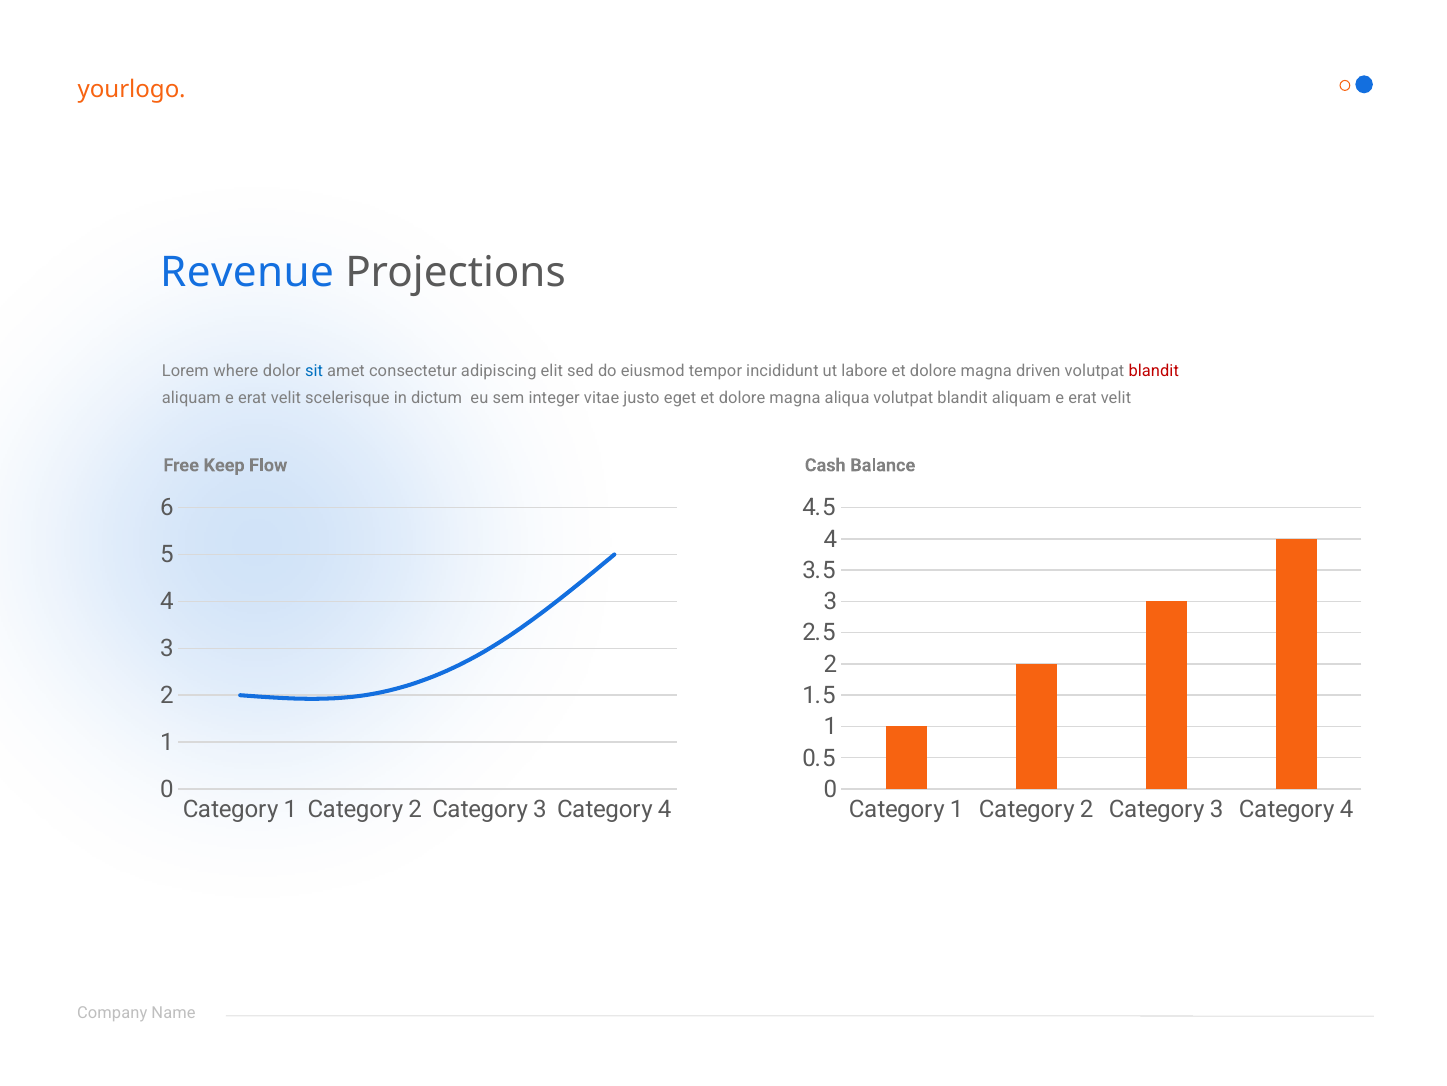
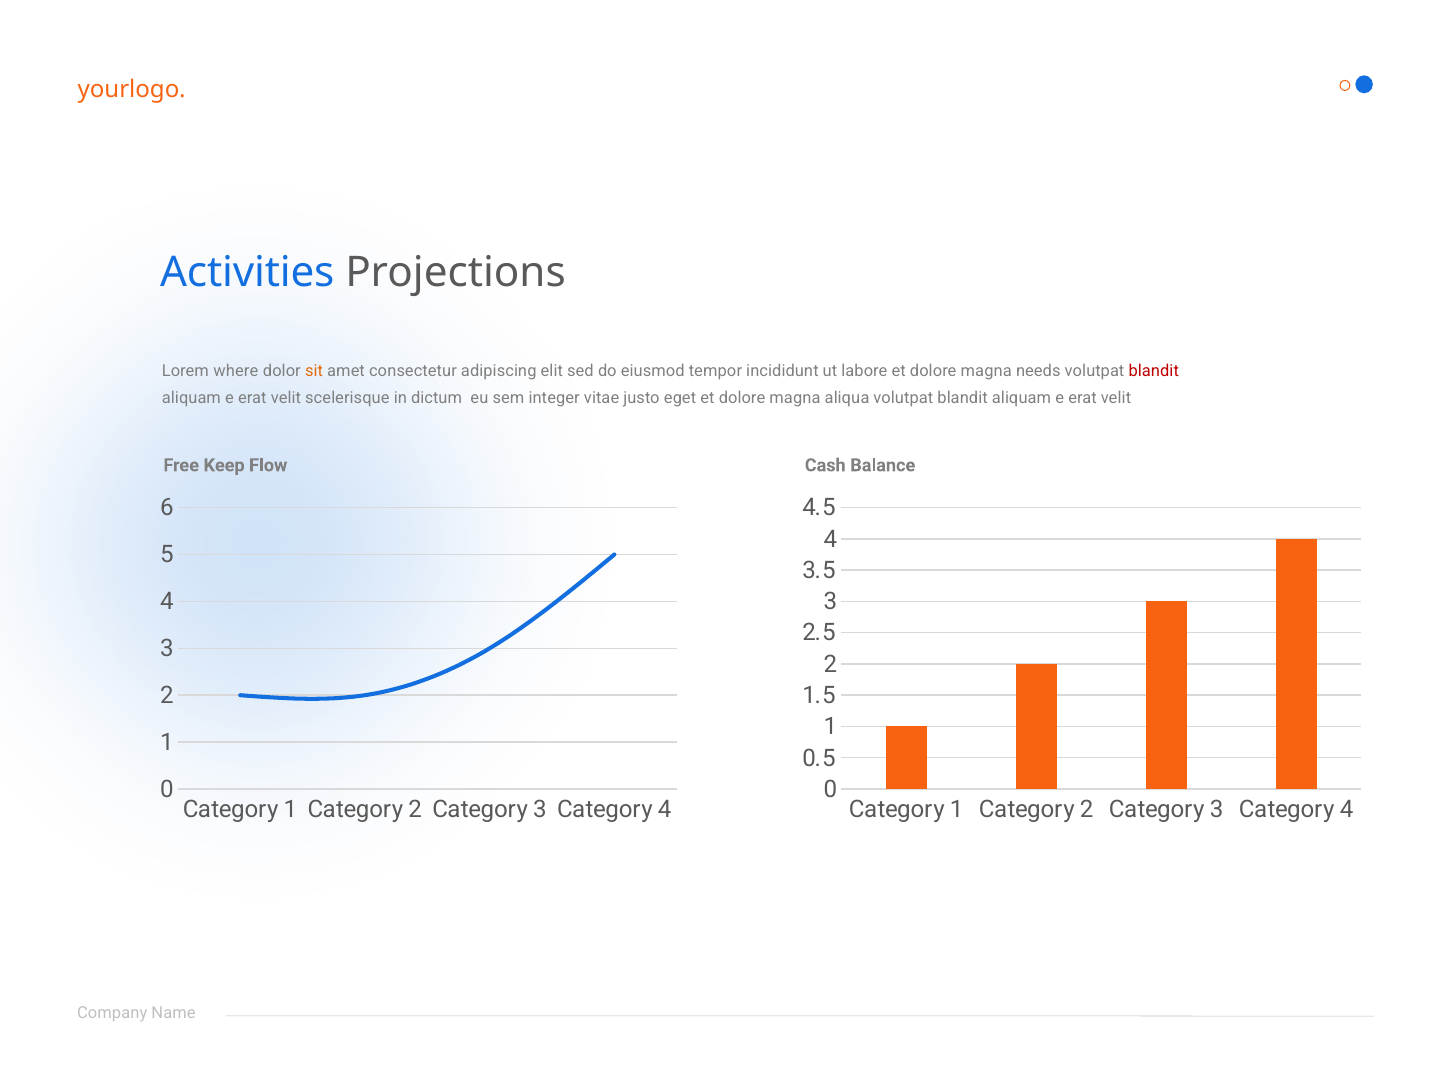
Revenue: Revenue -> Activities (247, 272)
sit colour: blue -> orange (314, 370)
driven: driven -> needs (1038, 370)
